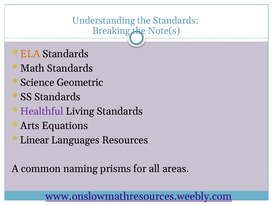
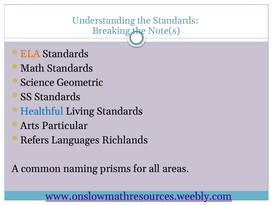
Healthful colour: purple -> blue (42, 111)
Equations: Equations -> Particular (65, 126)
Linear: Linear -> Refers (35, 140)
Resources: Resources -> Richlands (125, 140)
